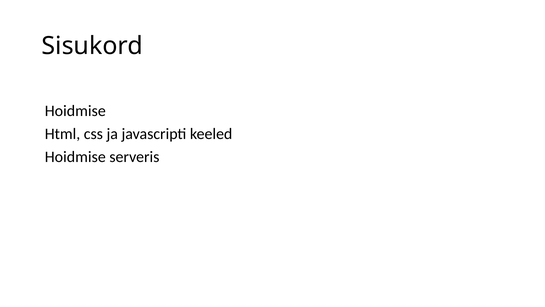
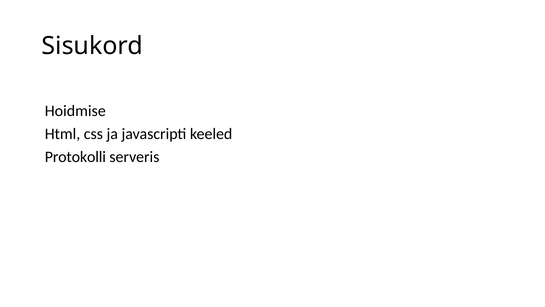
Hoidmise: Hoidmise -> Protokolli (75, 157)
